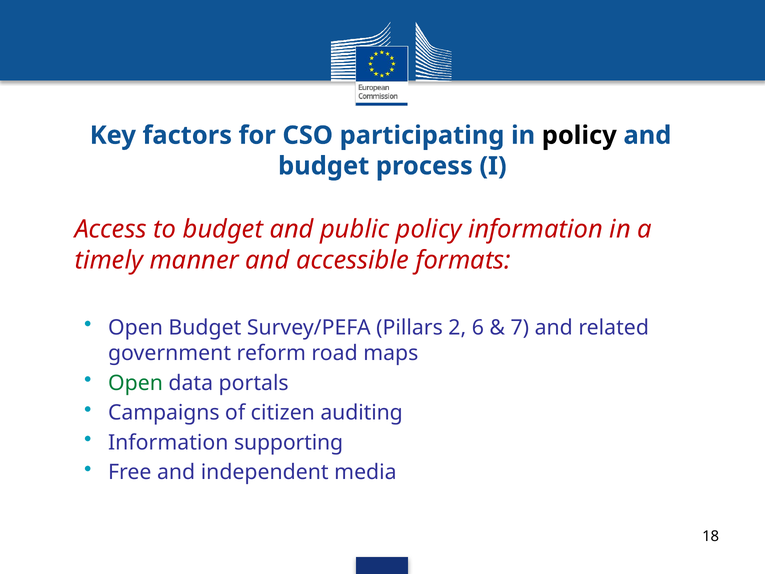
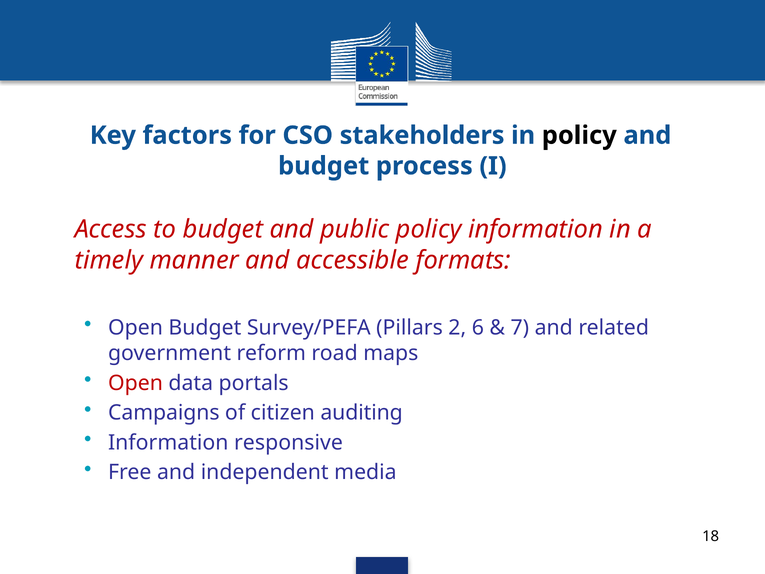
participating: participating -> stakeholders (422, 135)
Open colour: green -> red (135, 383)
supporting: supporting -> responsive (288, 442)
